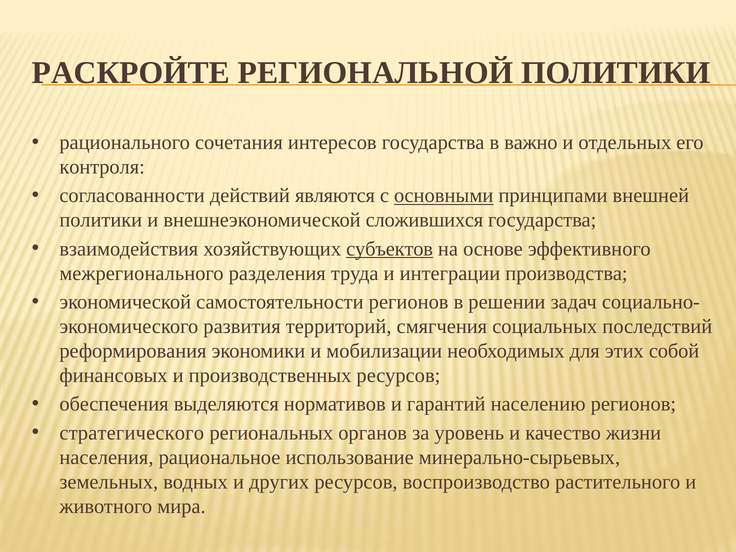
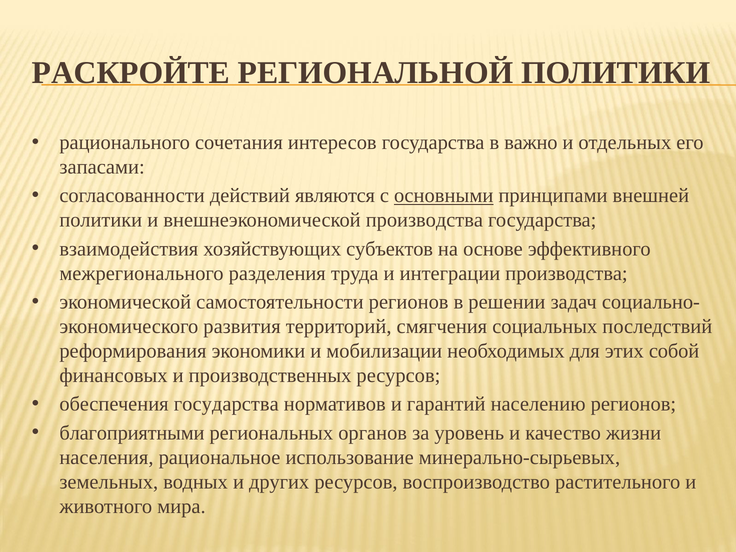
контроля: контроля -> запасами (102, 167)
внешнеэкономической сложившихся: сложившихся -> производства (424, 220)
субъектов underline: present -> none (390, 249)
обеспечения выделяются: выделяются -> государства (226, 404)
стратегического: стратегического -> благоприятными (132, 433)
